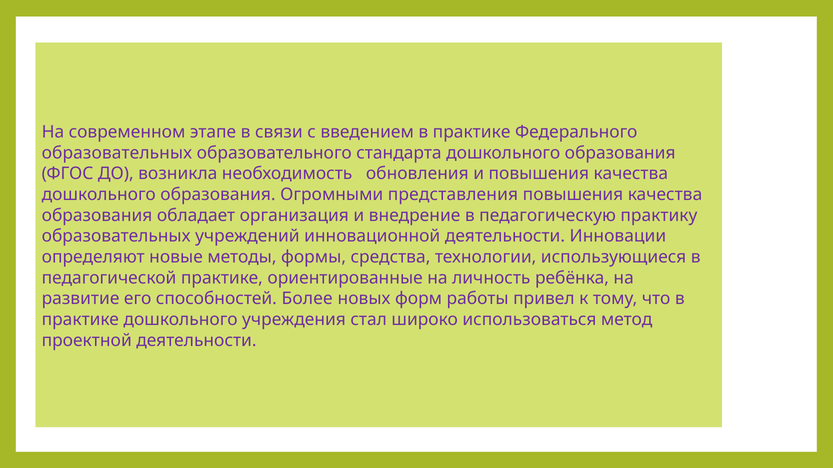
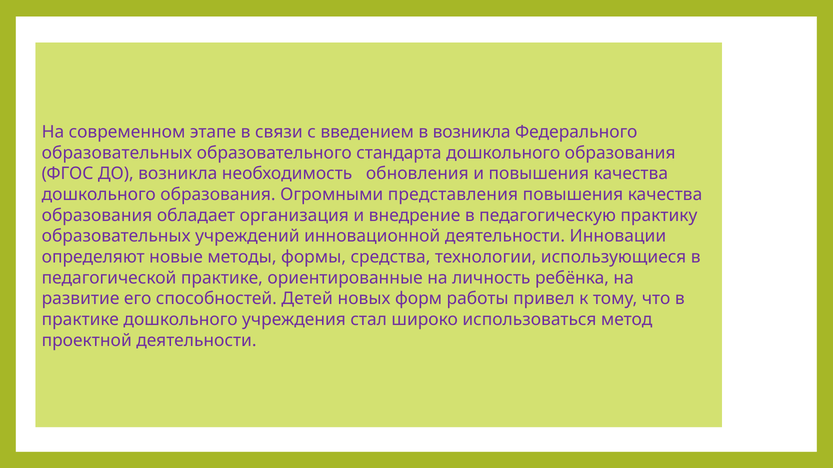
введением в практике: практике -> возникла (472, 132)
Более: Более -> Детей (307, 299)
